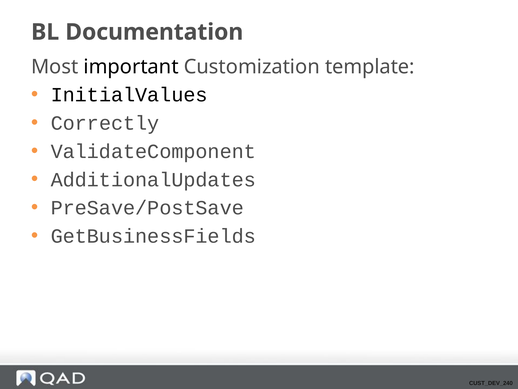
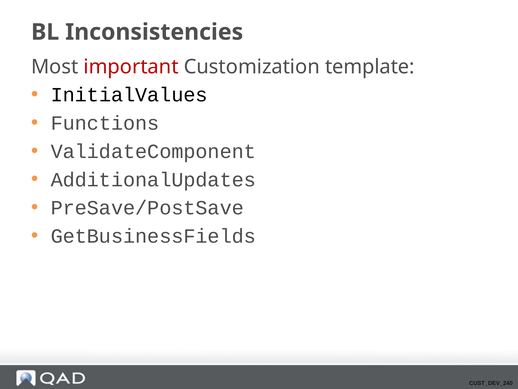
Documentation: Documentation -> Inconsistencies (154, 32)
important colour: black -> red (131, 67)
Correctly: Correctly -> Functions (105, 123)
